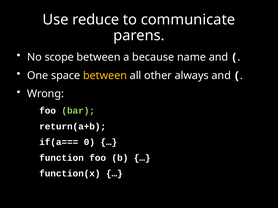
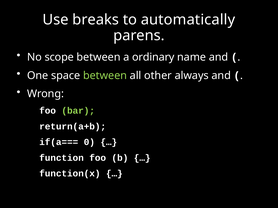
reduce: reduce -> breaks (96, 20)
communicate: communicate -> automatically (188, 20)
because: because -> ordinary (153, 57)
between colour: yellow -> light green (105, 76)
